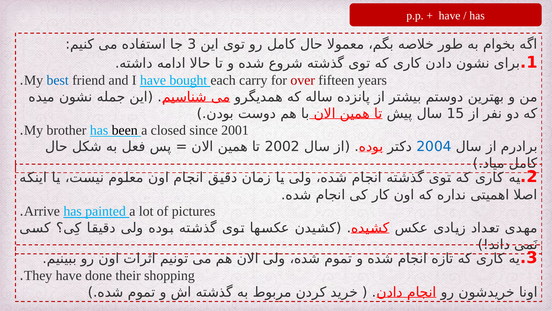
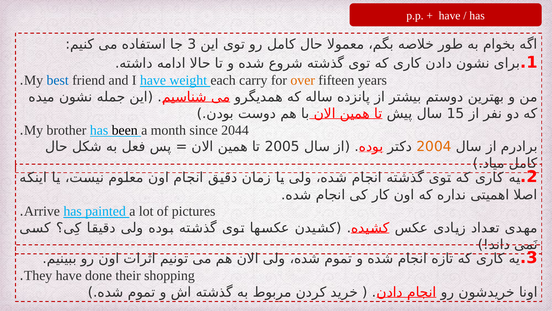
bought: bought -> weight (188, 80)
over colour: red -> orange (303, 80)
closed: closed -> month (168, 130)
2001: 2001 -> 2044 (235, 130)
2002: 2002 -> 2005 (282, 146)
2004 colour: blue -> orange (434, 146)
